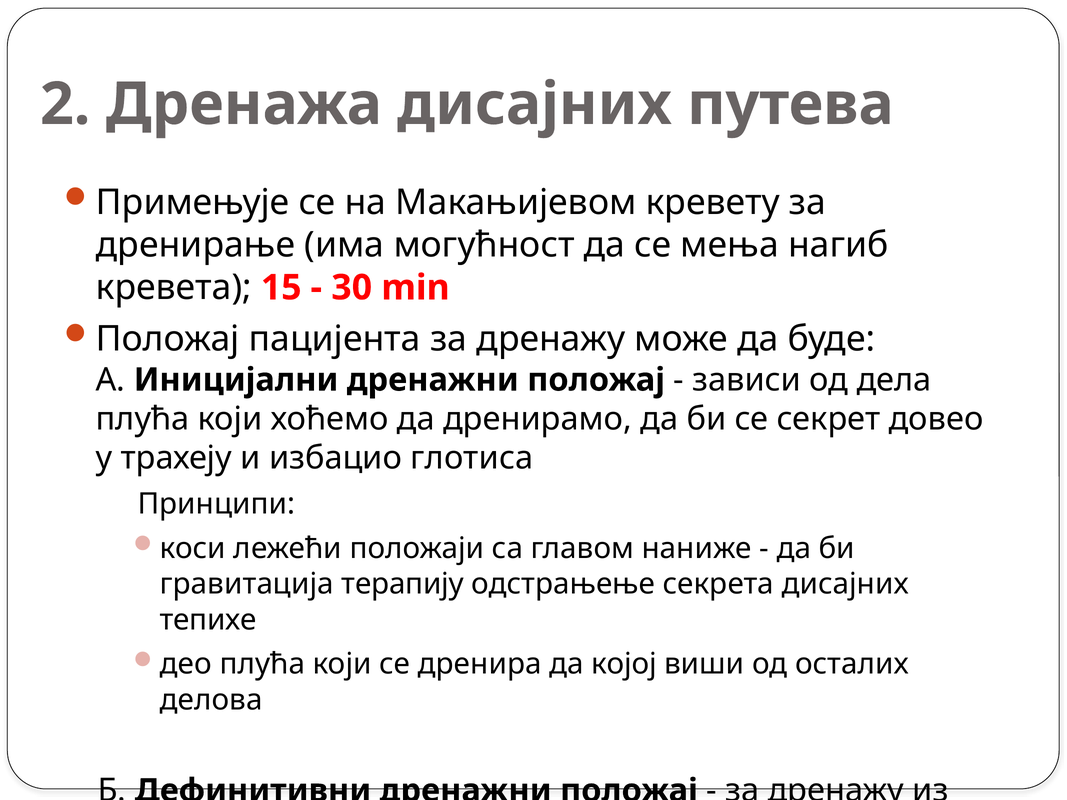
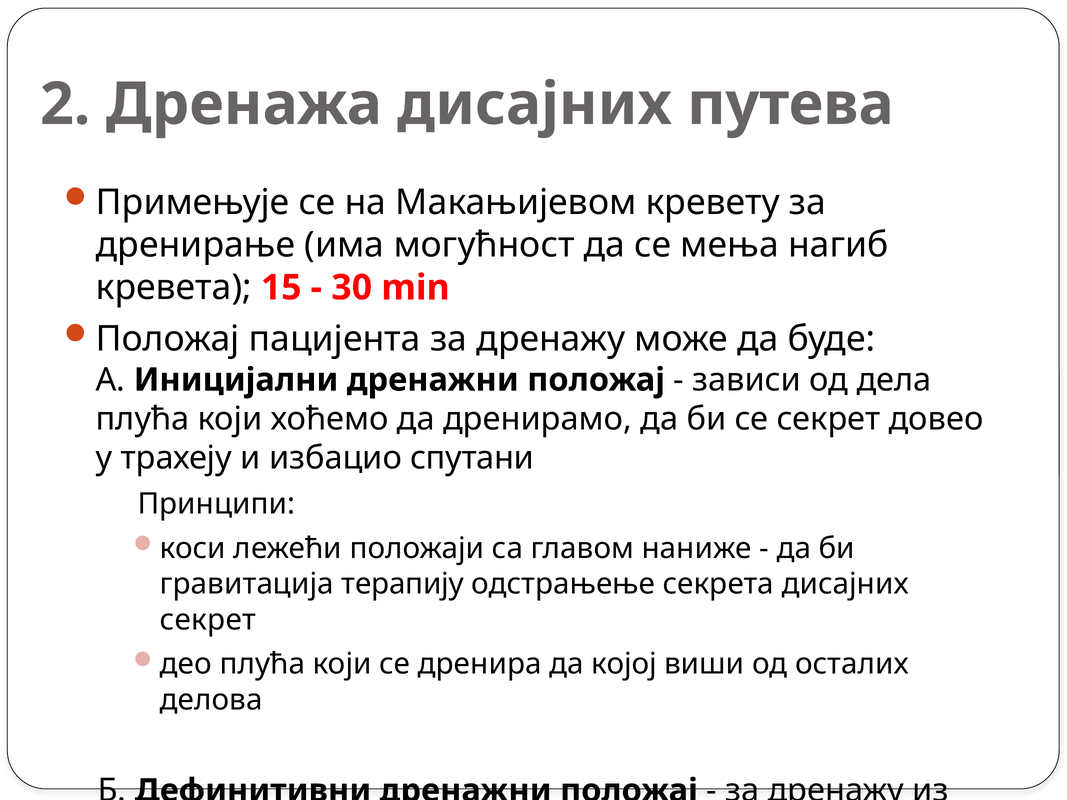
глотиса: глотиса -> спутани (472, 458)
тепихе: тепихе -> секрет (208, 620)
